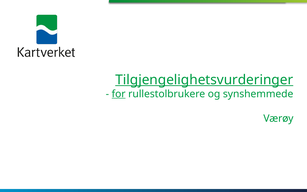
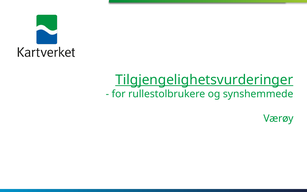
for underline: present -> none (119, 94)
